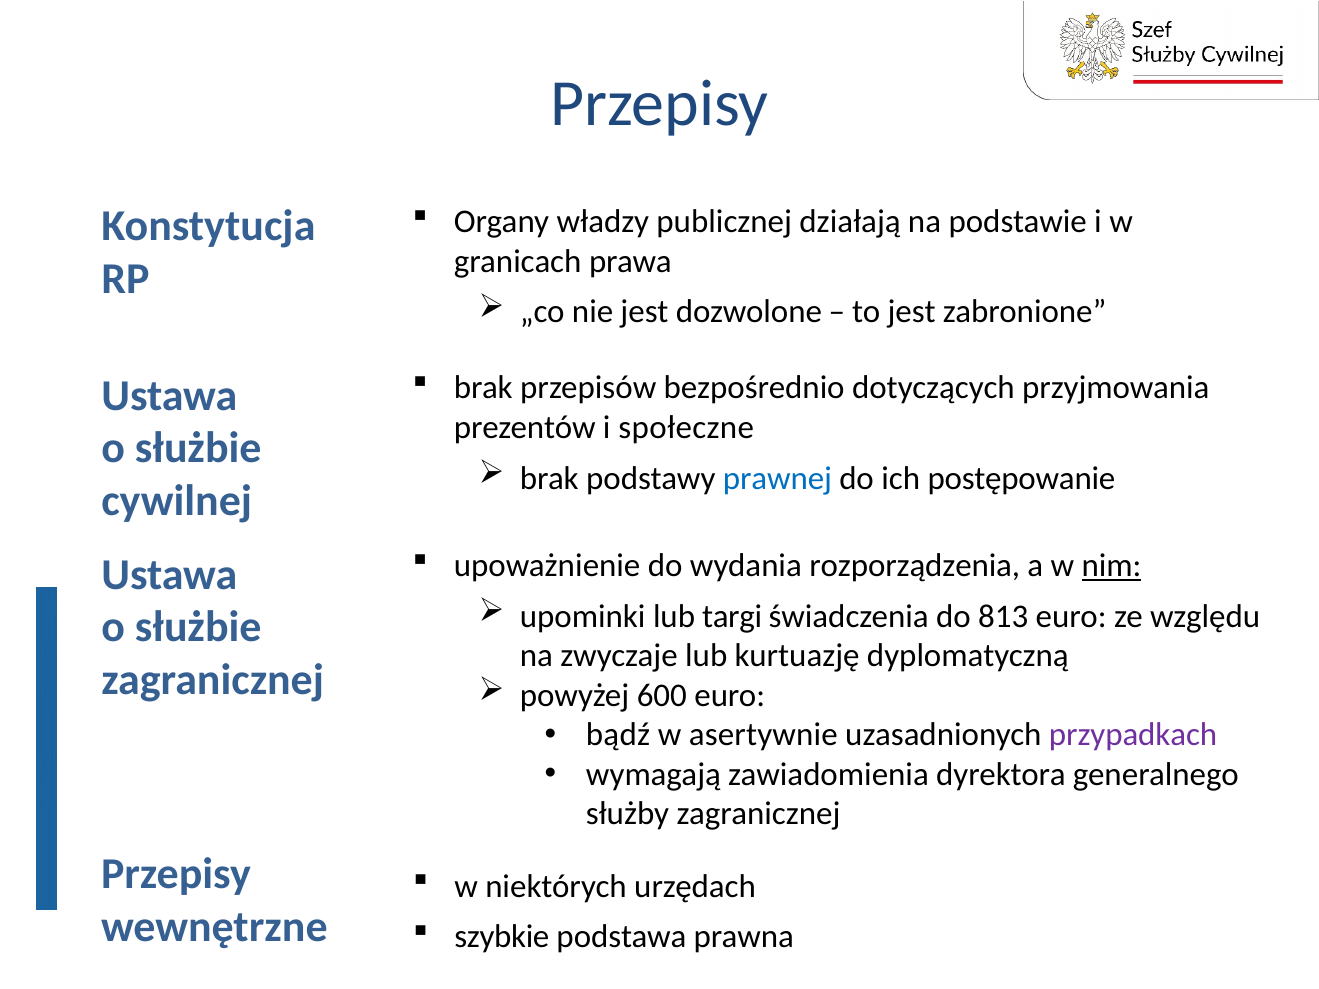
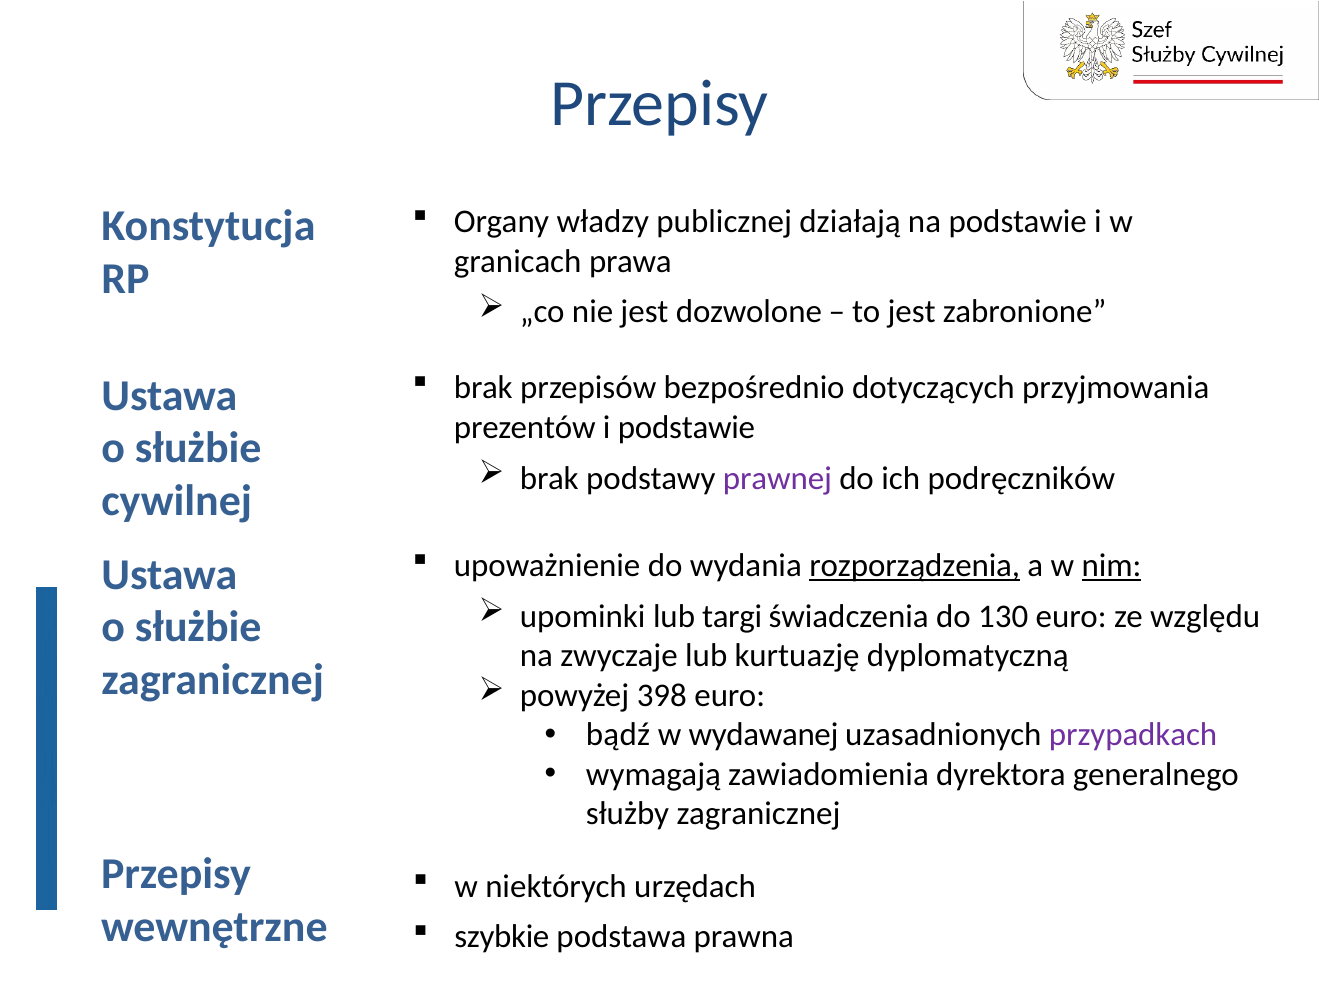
i społeczne: społeczne -> podstawie (686, 428)
prawnej colour: blue -> purple (777, 478)
postępowanie: postępowanie -> podręczników (1021, 478)
rozporządzenia underline: none -> present (915, 566)
813: 813 -> 130 (1003, 616)
600: 600 -> 398 (662, 696)
asertywnie: asertywnie -> wydawanej (764, 735)
